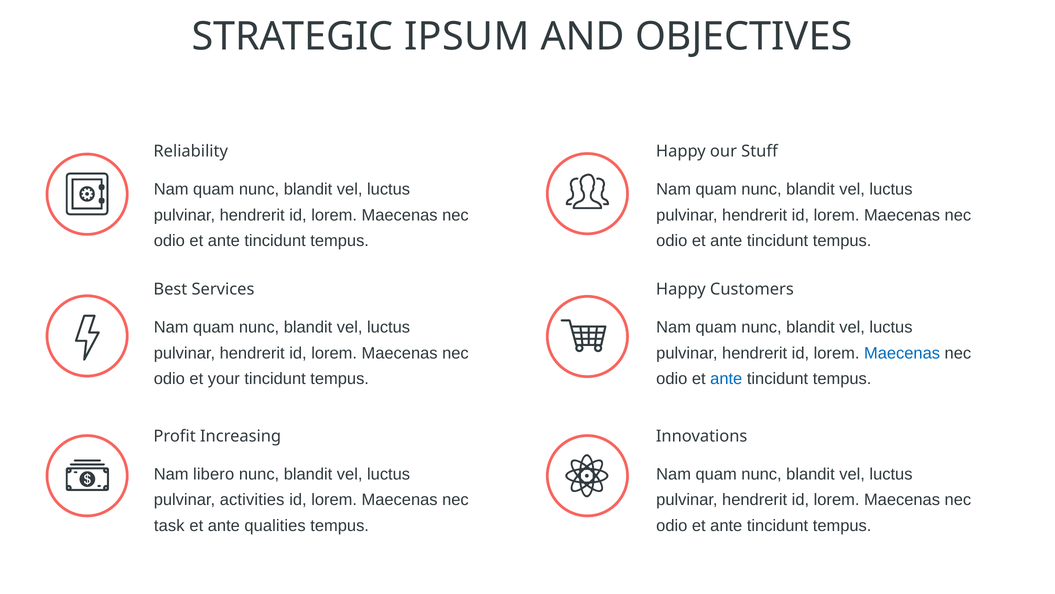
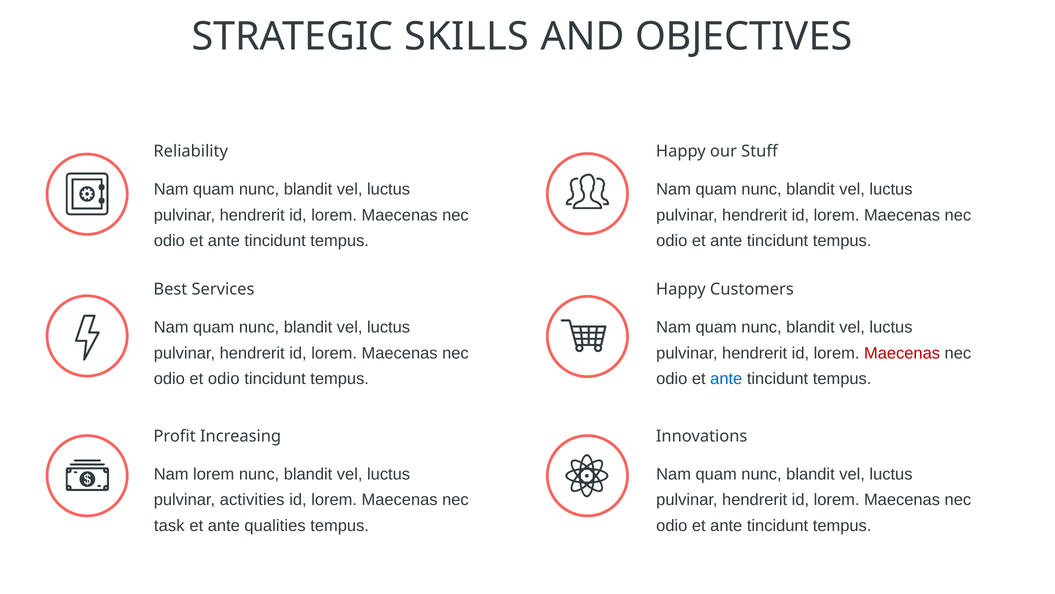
IPSUM: IPSUM -> SKILLS (467, 37)
Maecenas colour: blue -> red (902, 353)
et your: your -> odio (224, 379)
Nam libero: libero -> lorem (214, 474)
